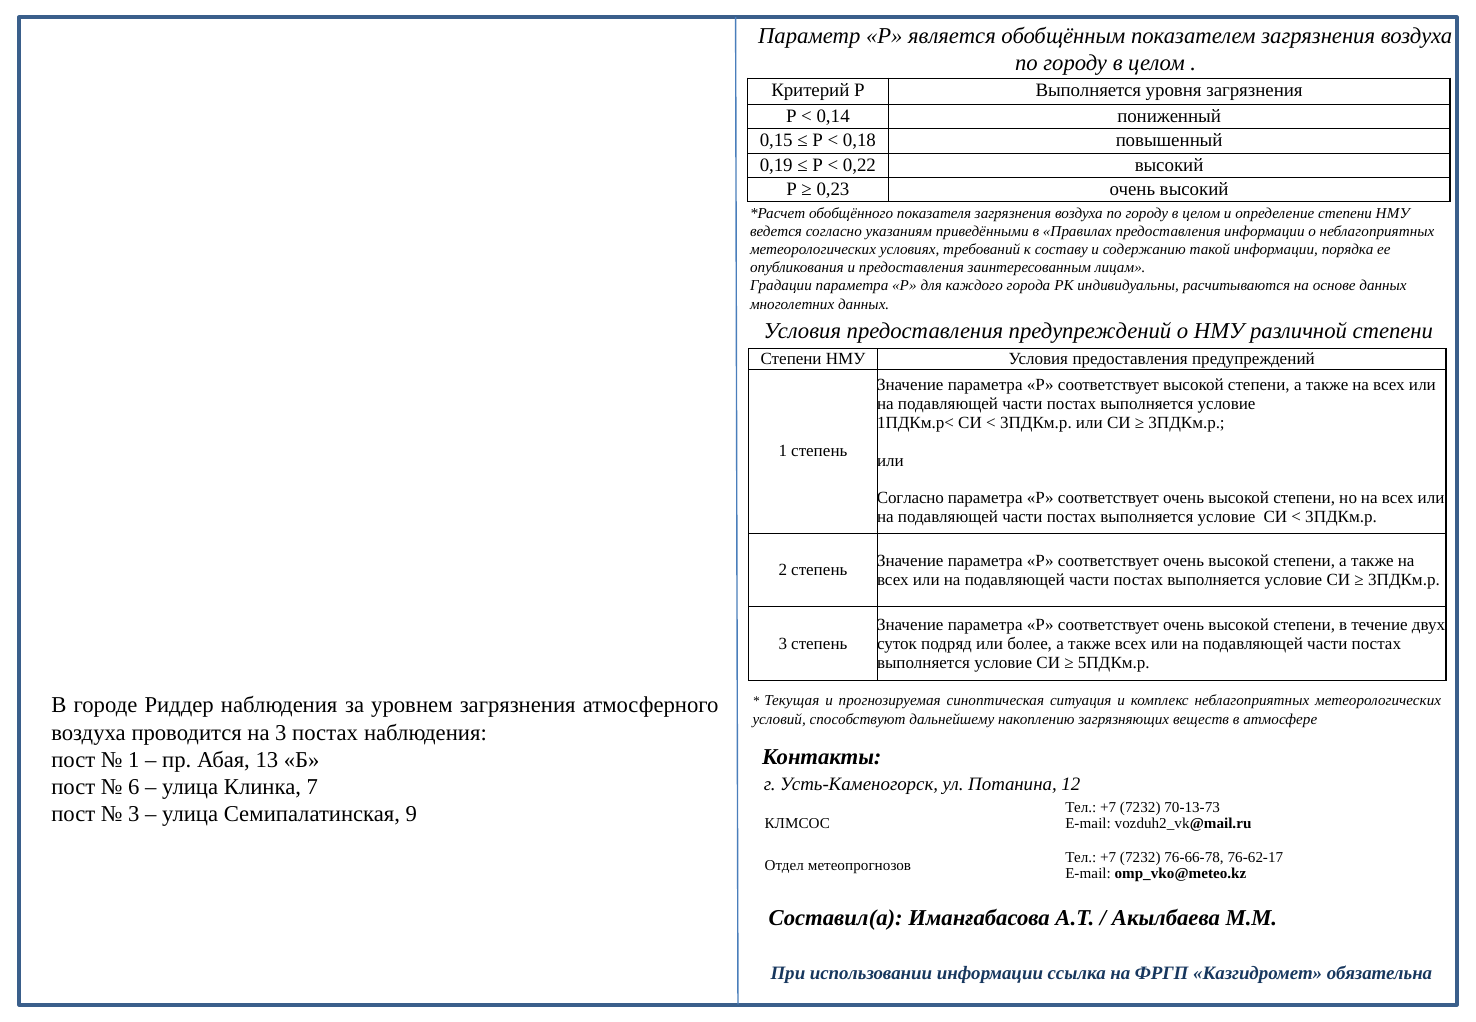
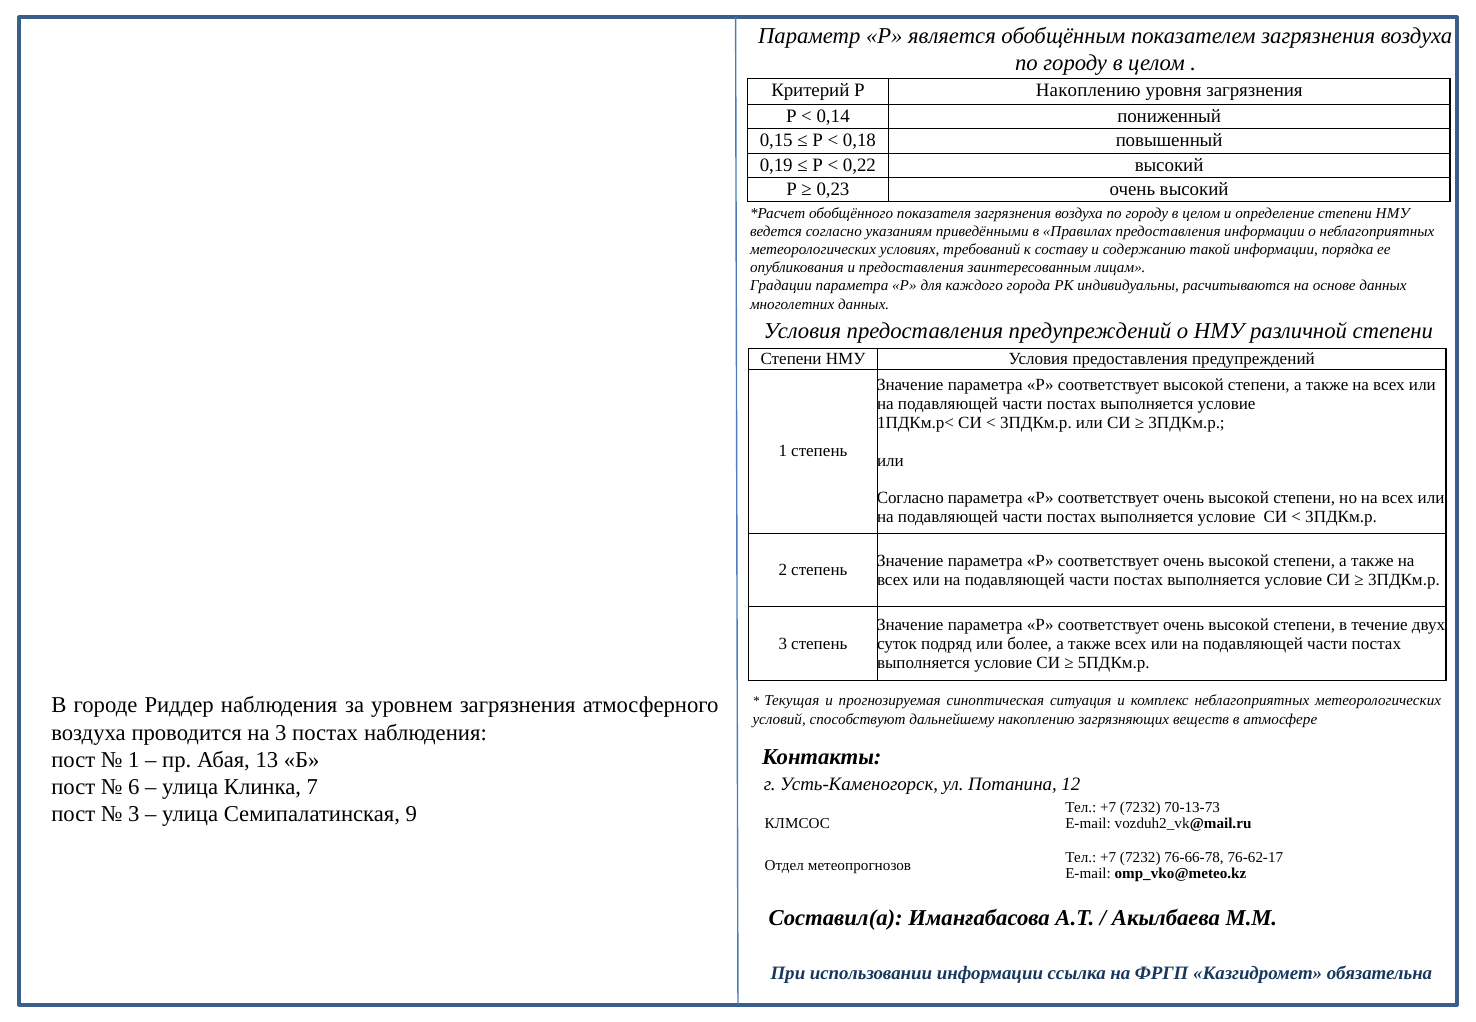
Р Выполняется: Выполняется -> Накоплению (1088, 90)
